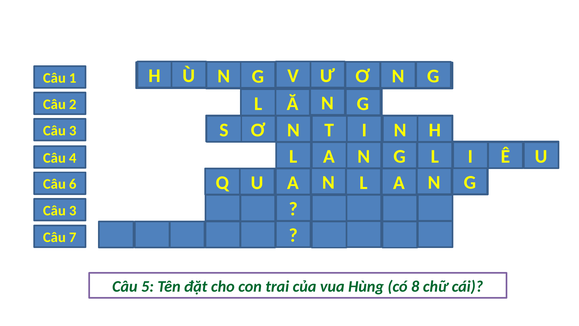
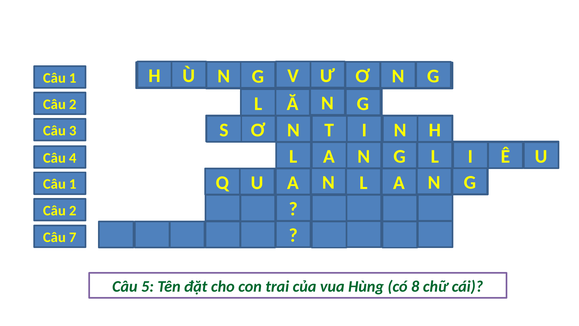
6: 6 -> 1 (73, 184)
3: 3 -> 2 (73, 210)
